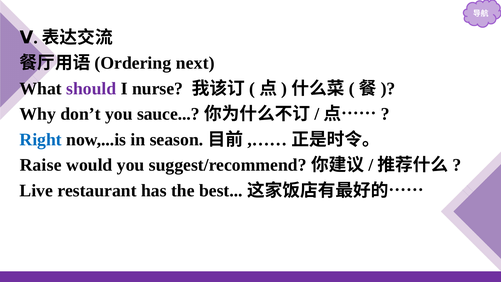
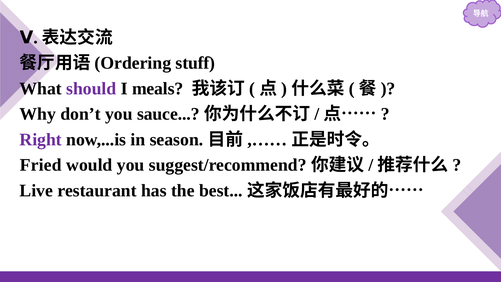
next: next -> stuff (195, 63)
nurse: nurse -> meals (158, 89)
Right colour: blue -> purple (41, 139)
Raise: Raise -> Fried (41, 165)
